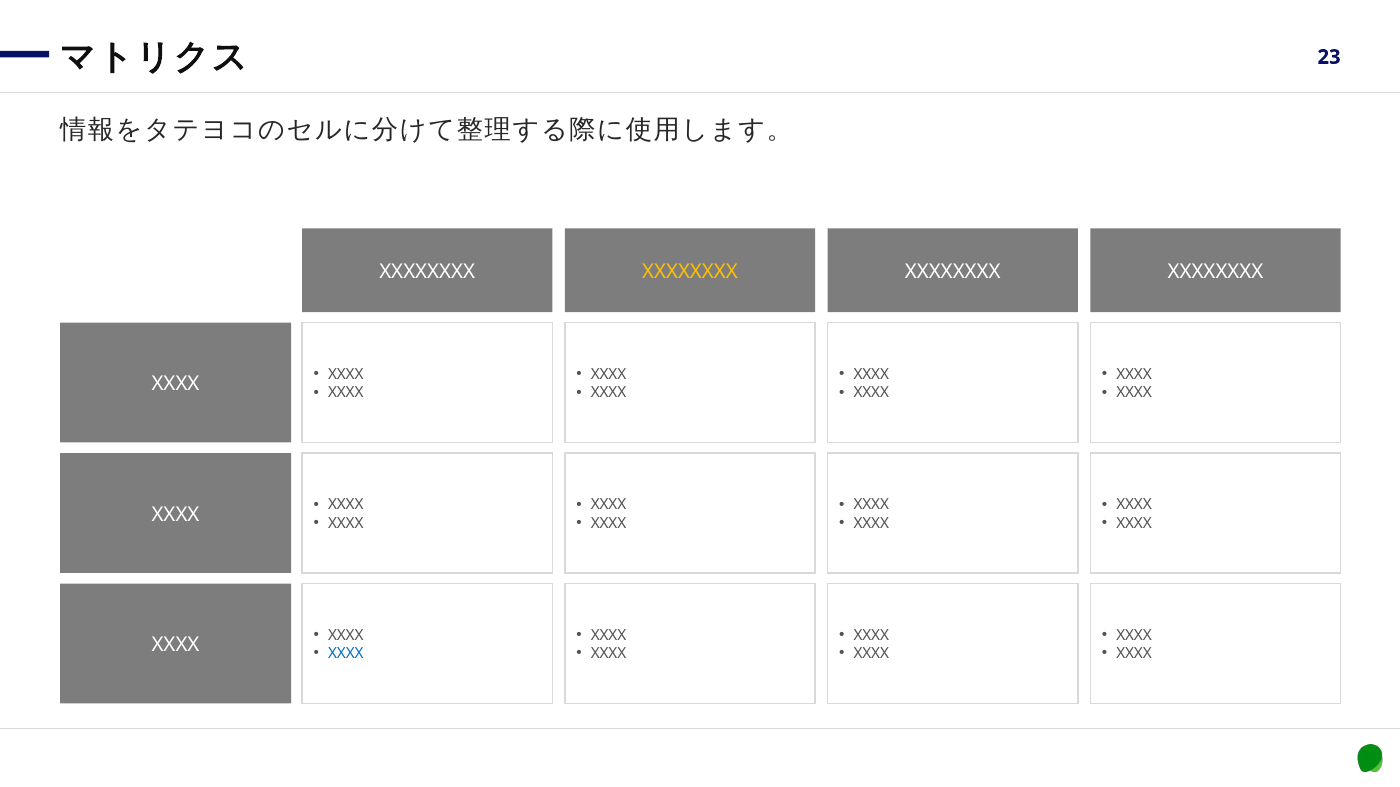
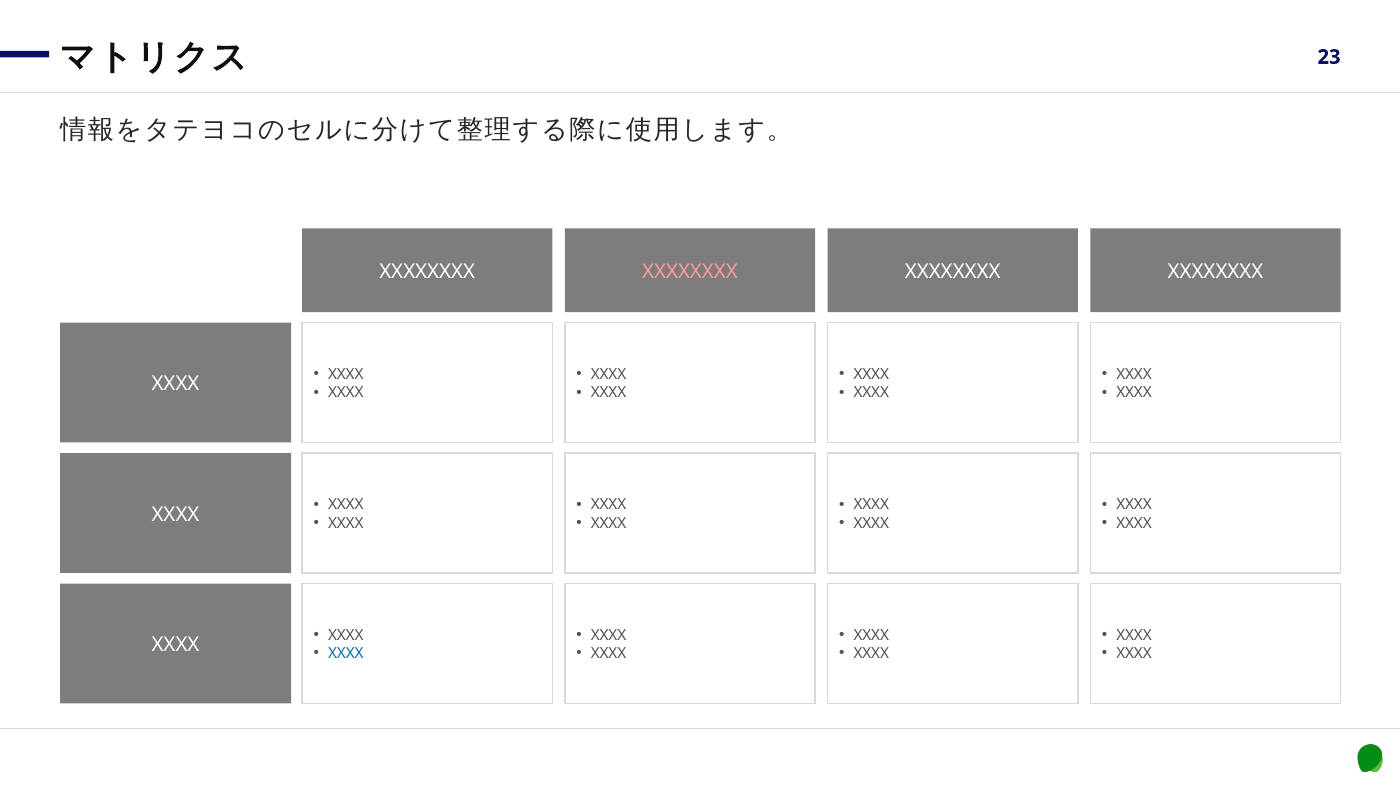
XXXXXXXX colour: yellow -> pink (690, 272)
